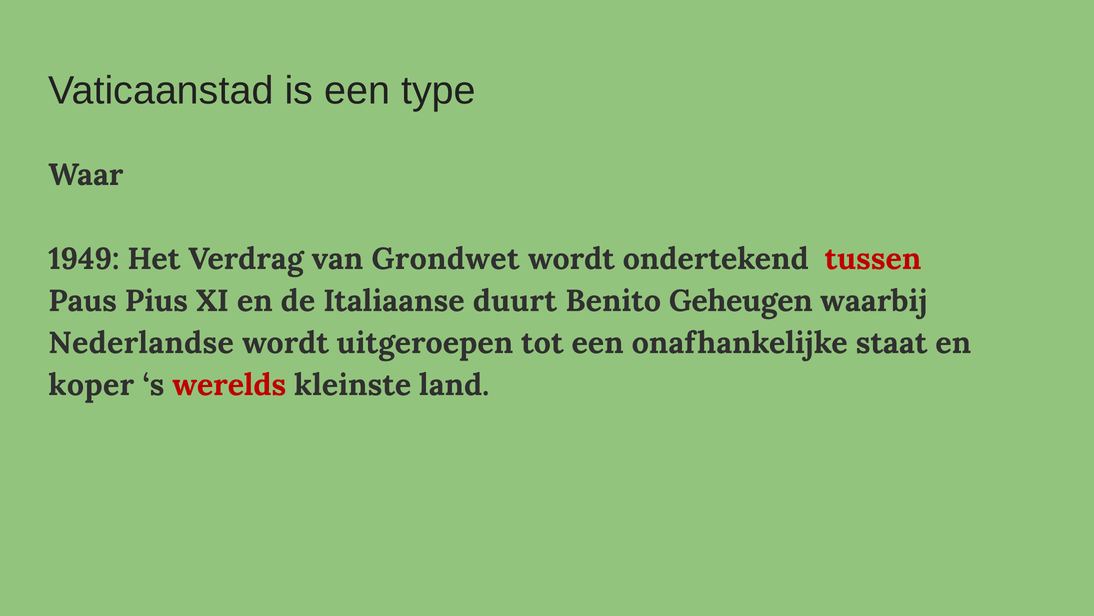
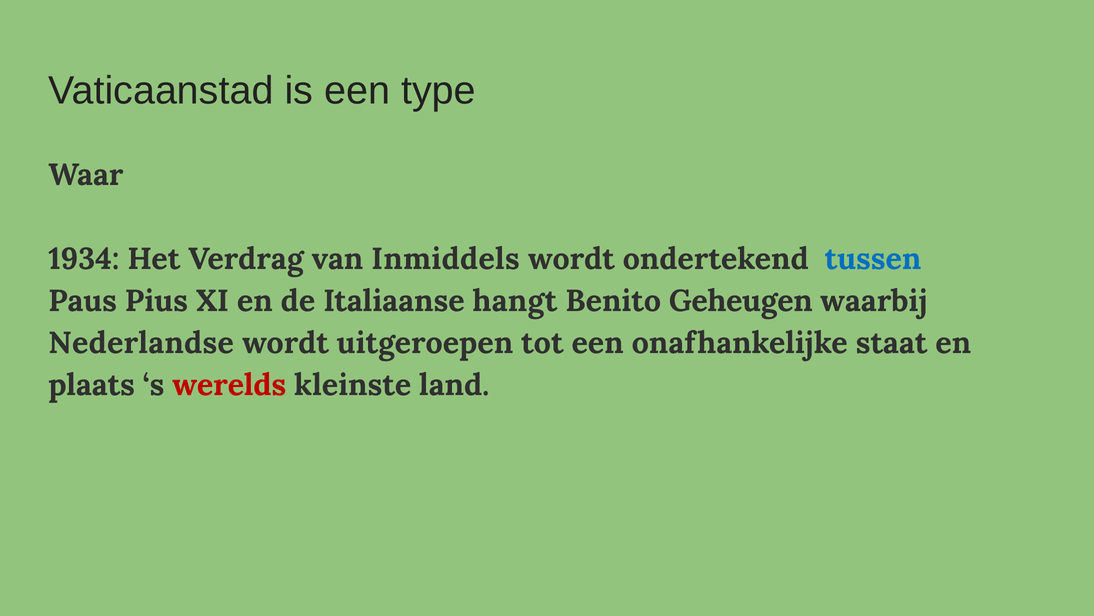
1949: 1949 -> 1934 (84, 259)
Grondwet: Grondwet -> Inmiddels (445, 259)
tussen colour: red -> blue (873, 259)
duurt: duurt -> hangt (515, 301)
koper: koper -> plaats (92, 385)
